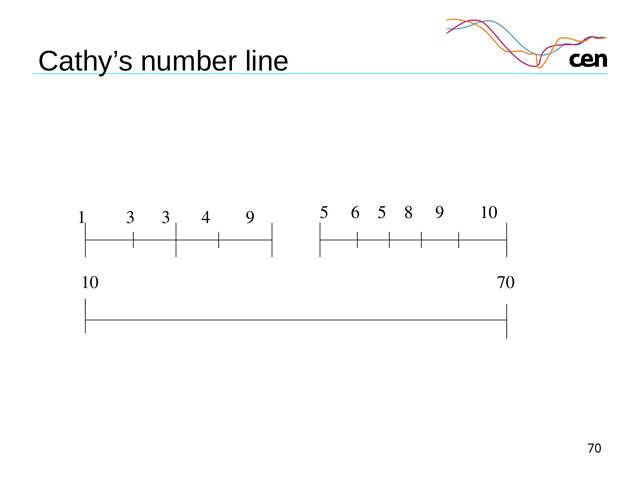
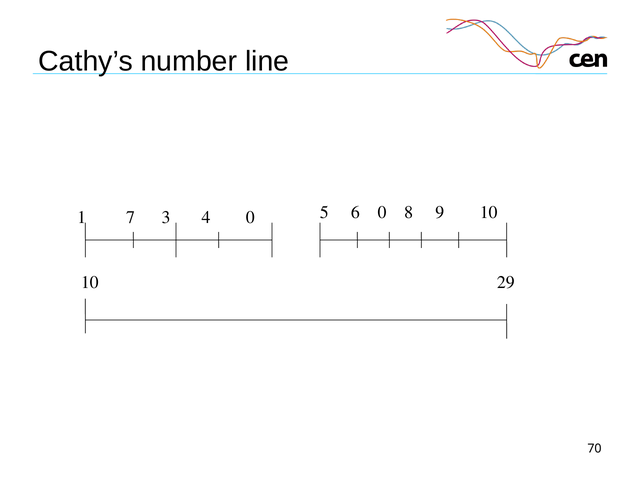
1 3: 3 -> 7 (130, 217)
4 9: 9 -> 0 (250, 217)
6 5: 5 -> 0 (382, 212)
10 70: 70 -> 29 (506, 283)
